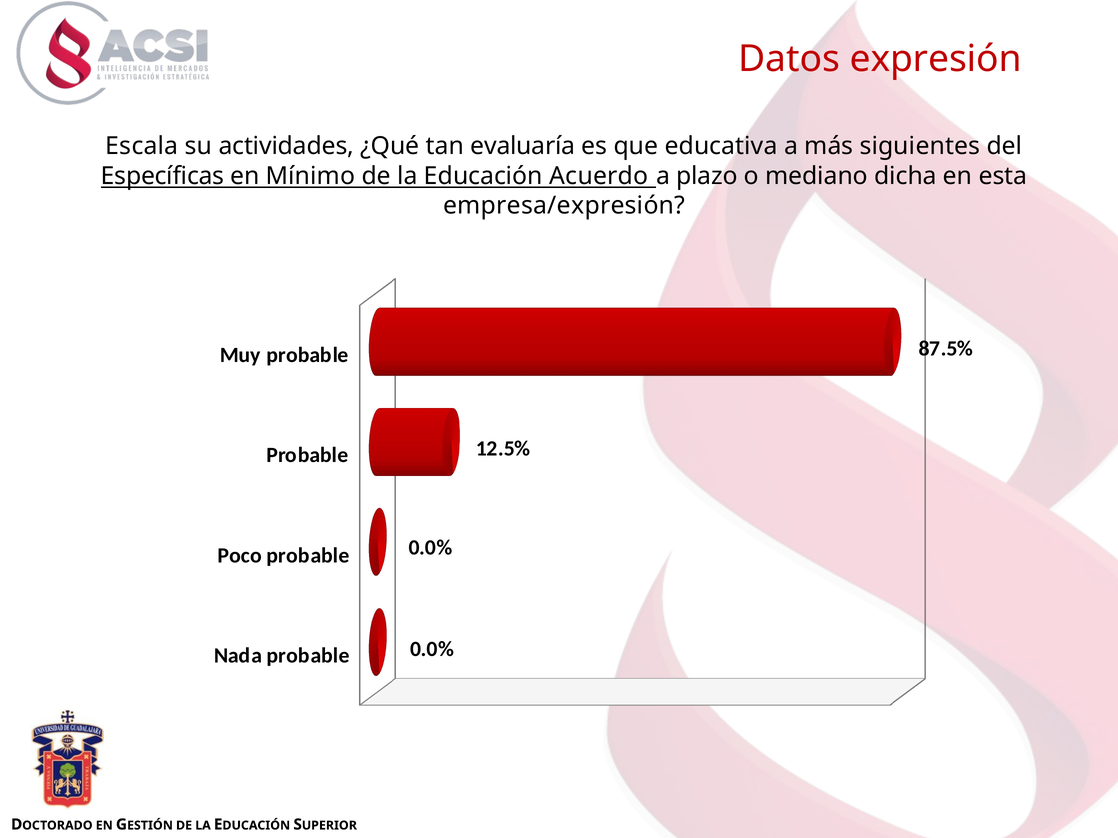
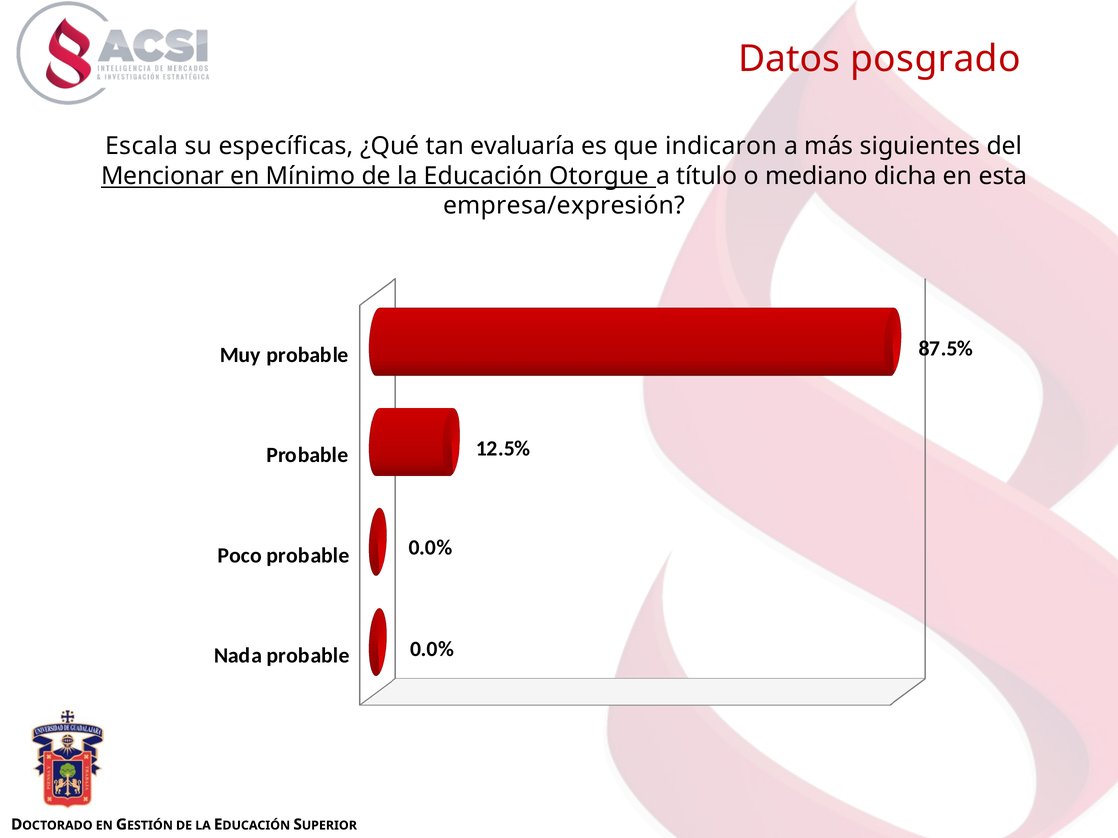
expresión: expresión -> posgrado (935, 59)
actividades: actividades -> específicas (286, 146)
educativa: educativa -> indicaron (721, 146)
Específicas: Específicas -> Mencionar (163, 176)
Acuerdo: Acuerdo -> Otorgue (599, 176)
plazo: plazo -> título (707, 176)
